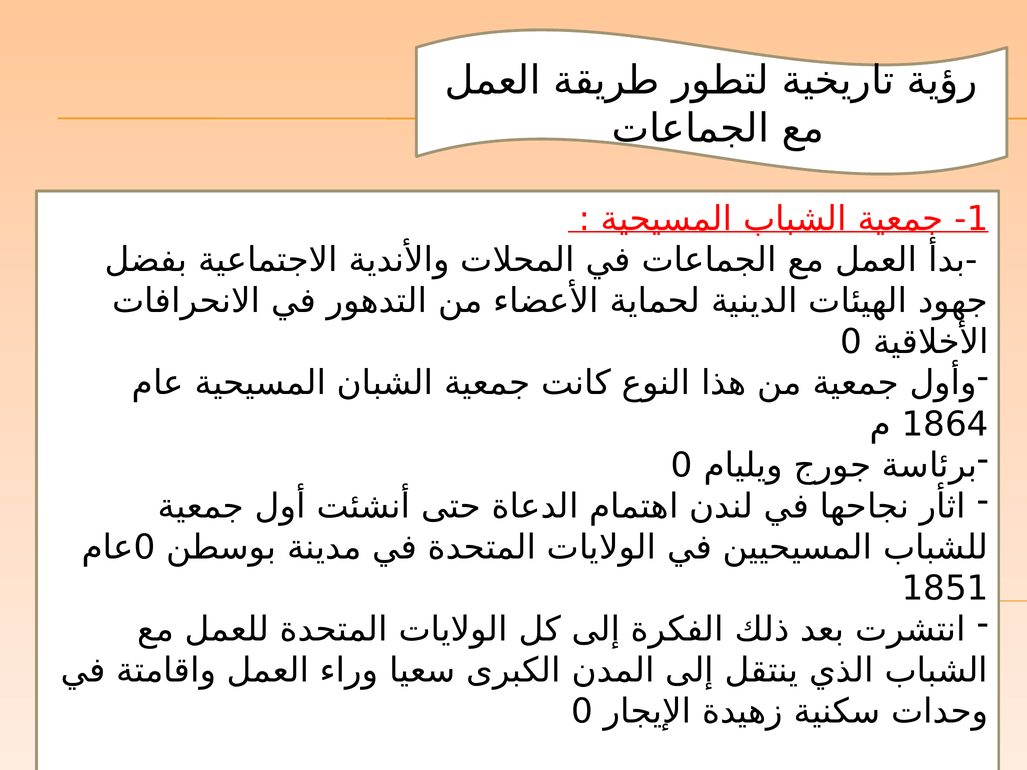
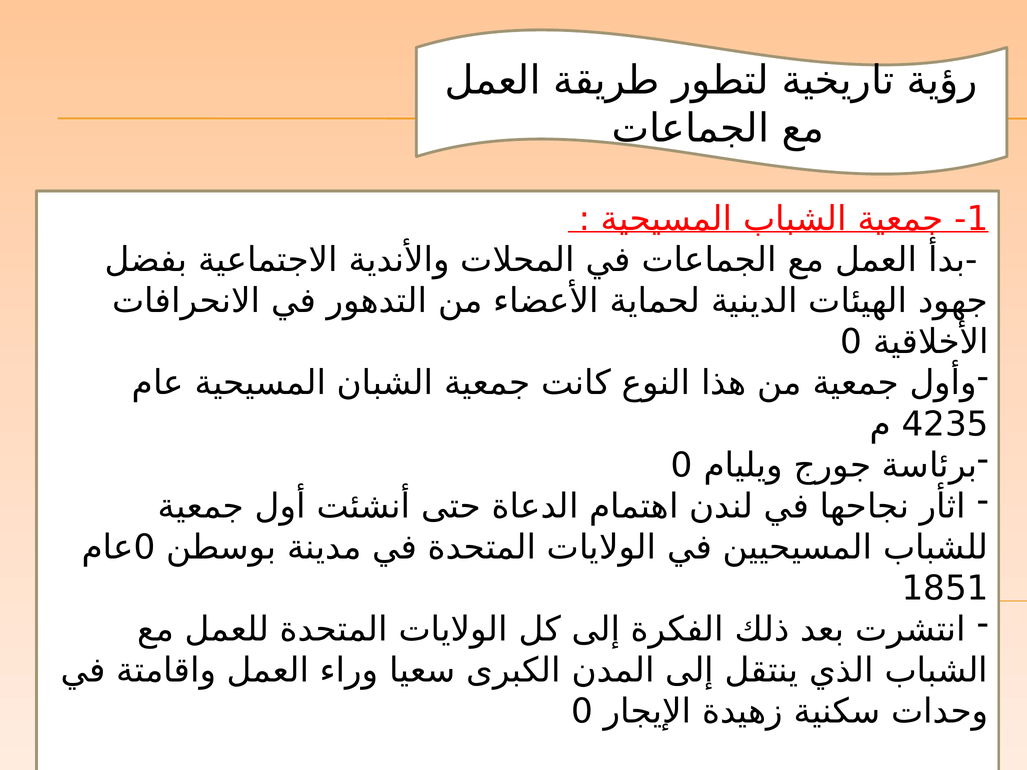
1864: 1864 -> 4235 (945, 424)
